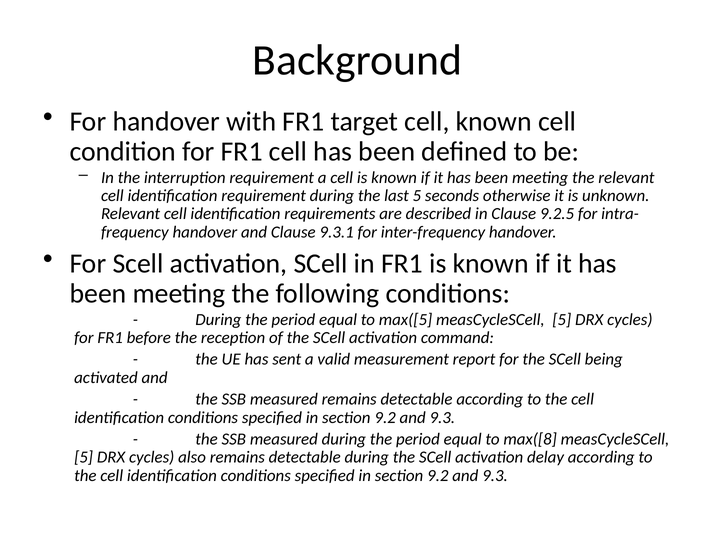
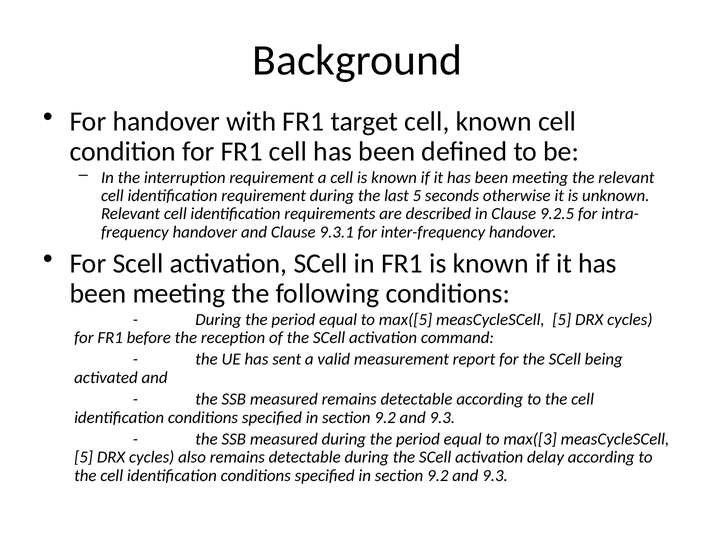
max([8: max([8 -> max([3 (530, 439)
